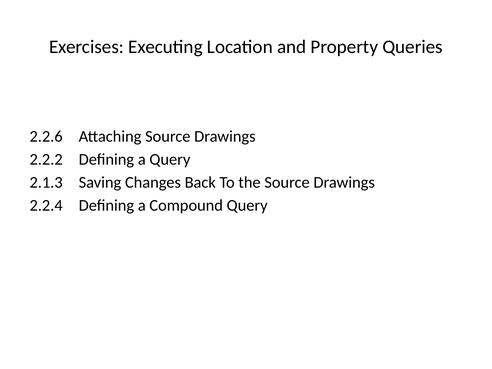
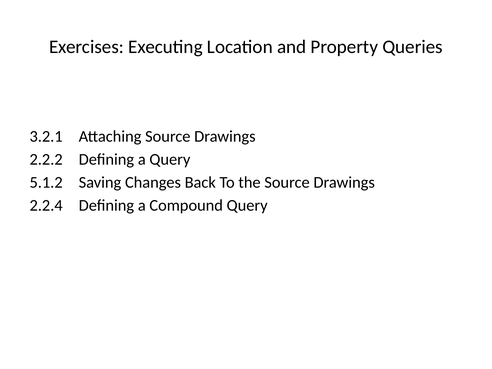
2.2.6: 2.2.6 -> 3.2.1 (46, 136)
2.1.3: 2.1.3 -> 5.1.2 (46, 182)
